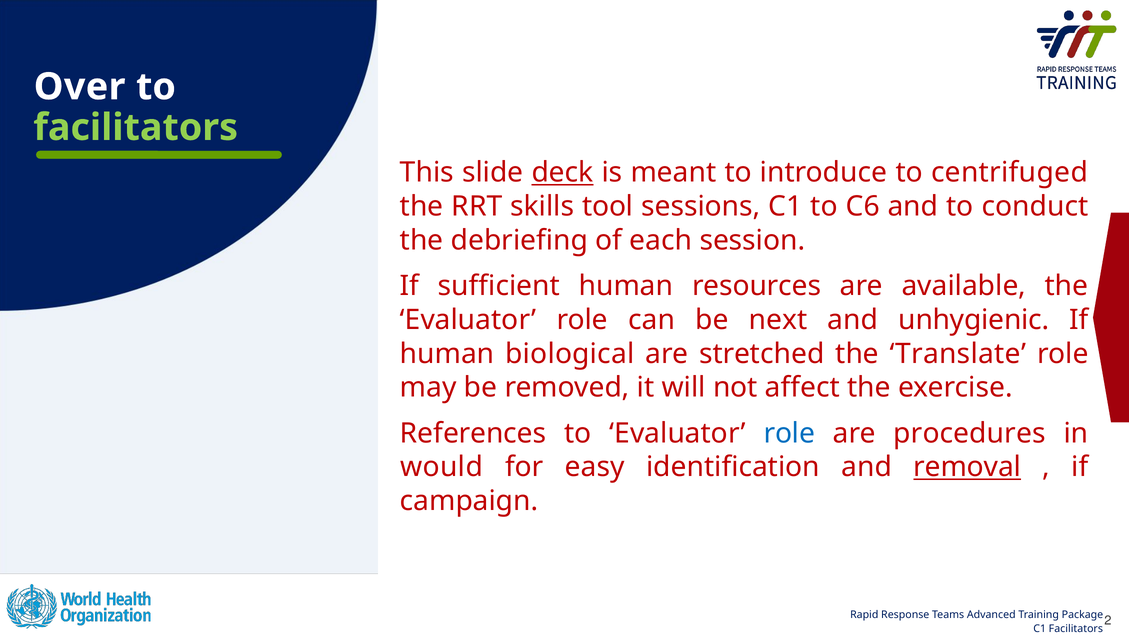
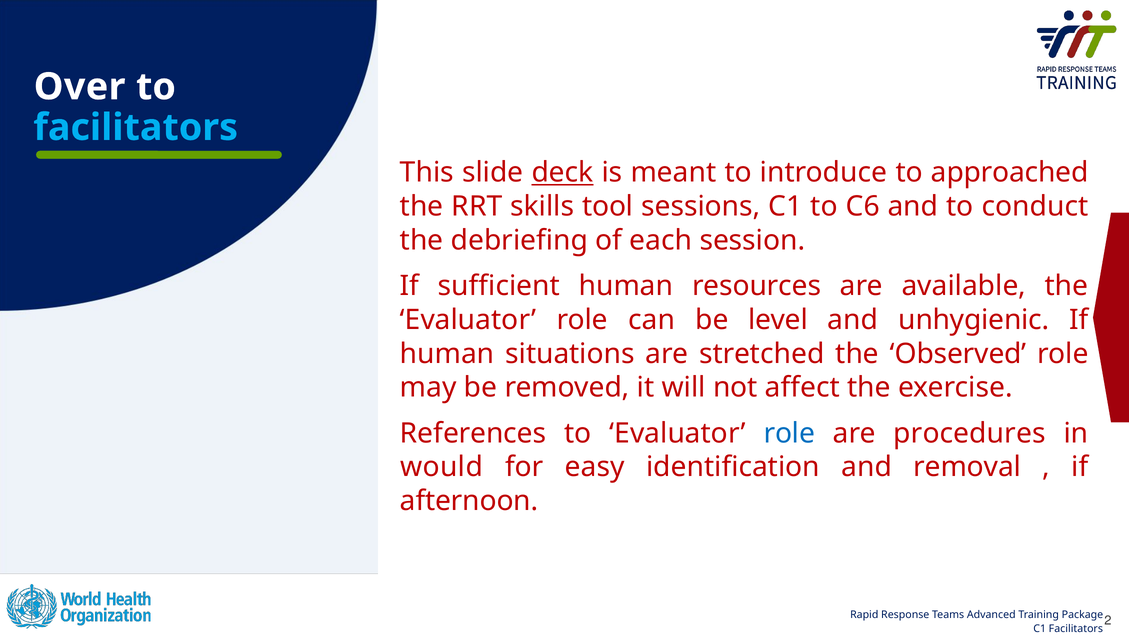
facilitators colour: light green -> light blue (136, 128)
centrifuged: centrifuged -> approached (1010, 173)
next: next -> level (778, 320)
biological: biological -> situations (570, 354)
Translate: Translate -> Observed (958, 354)
removal underline: present -> none (967, 467)
campaign: campaign -> afternoon (469, 501)
